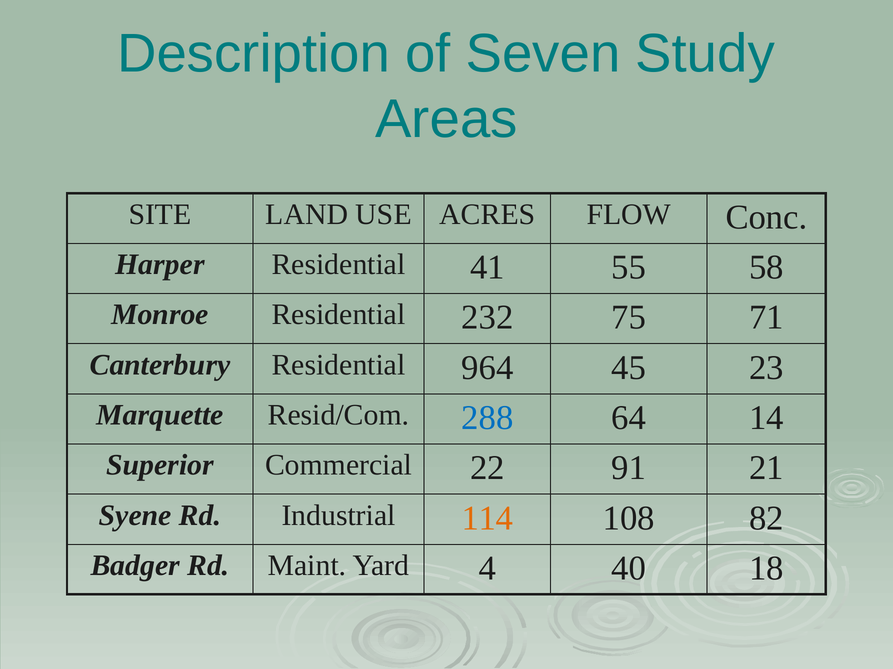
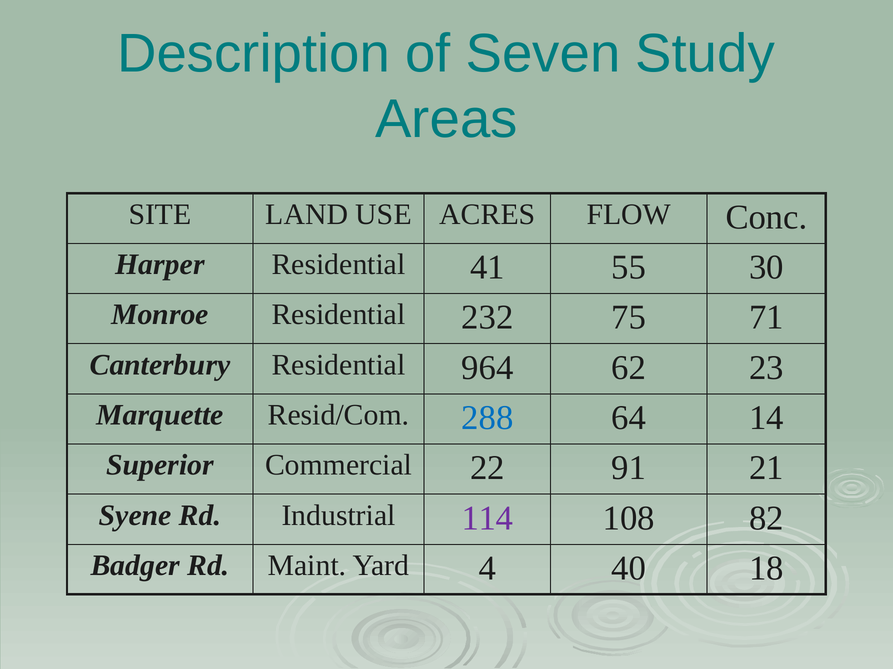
58: 58 -> 30 (766, 268)
45: 45 -> 62 (629, 368)
114 colour: orange -> purple (488, 519)
